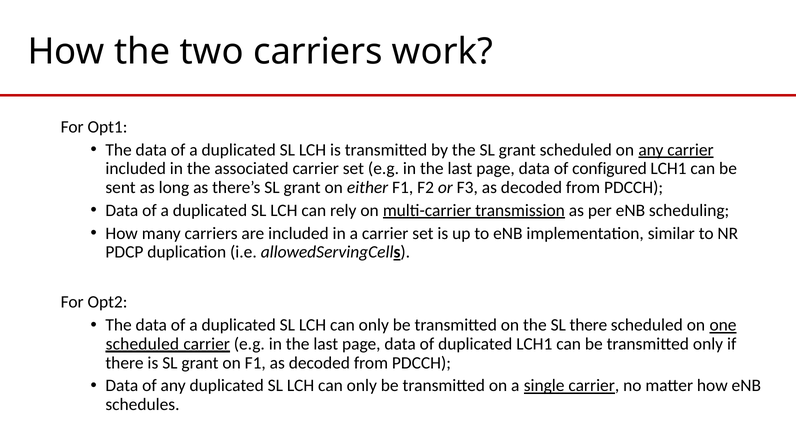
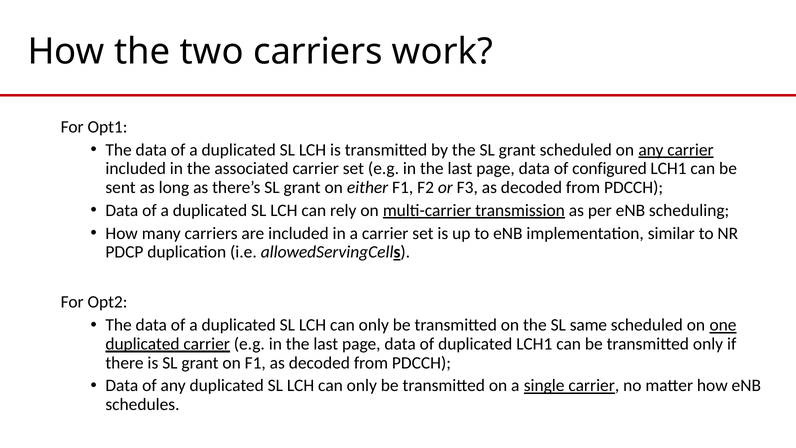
SL there: there -> same (588, 325)
scheduled: scheduled -> duplicated (143, 344)
